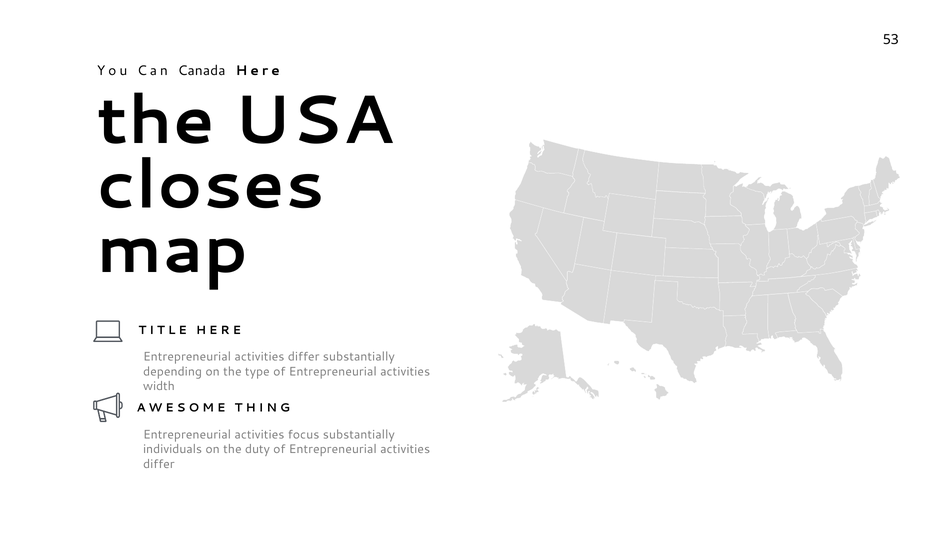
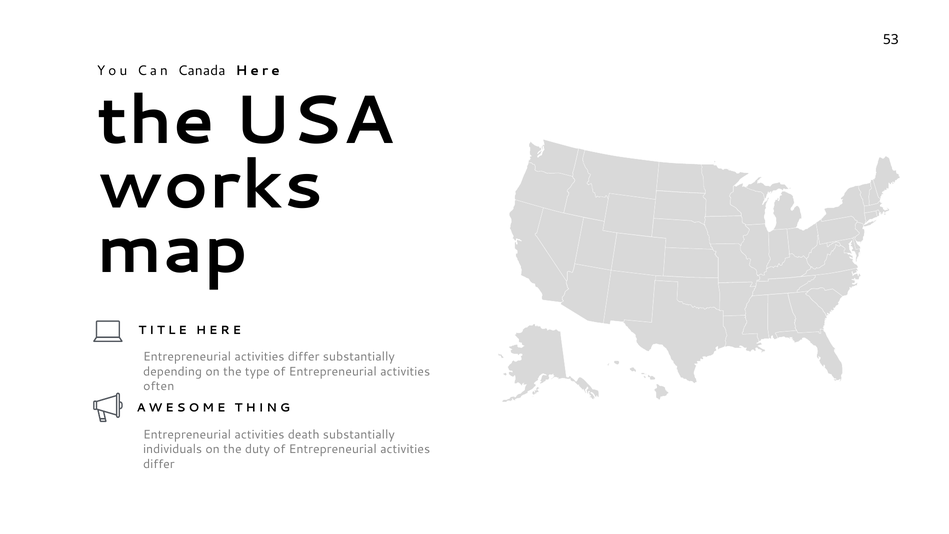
closes: closes -> works (210, 185)
width: width -> often (159, 386)
focus: focus -> death (304, 434)
